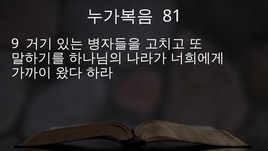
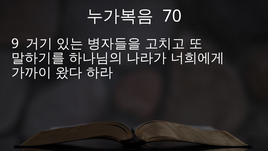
81: 81 -> 70 (172, 16)
